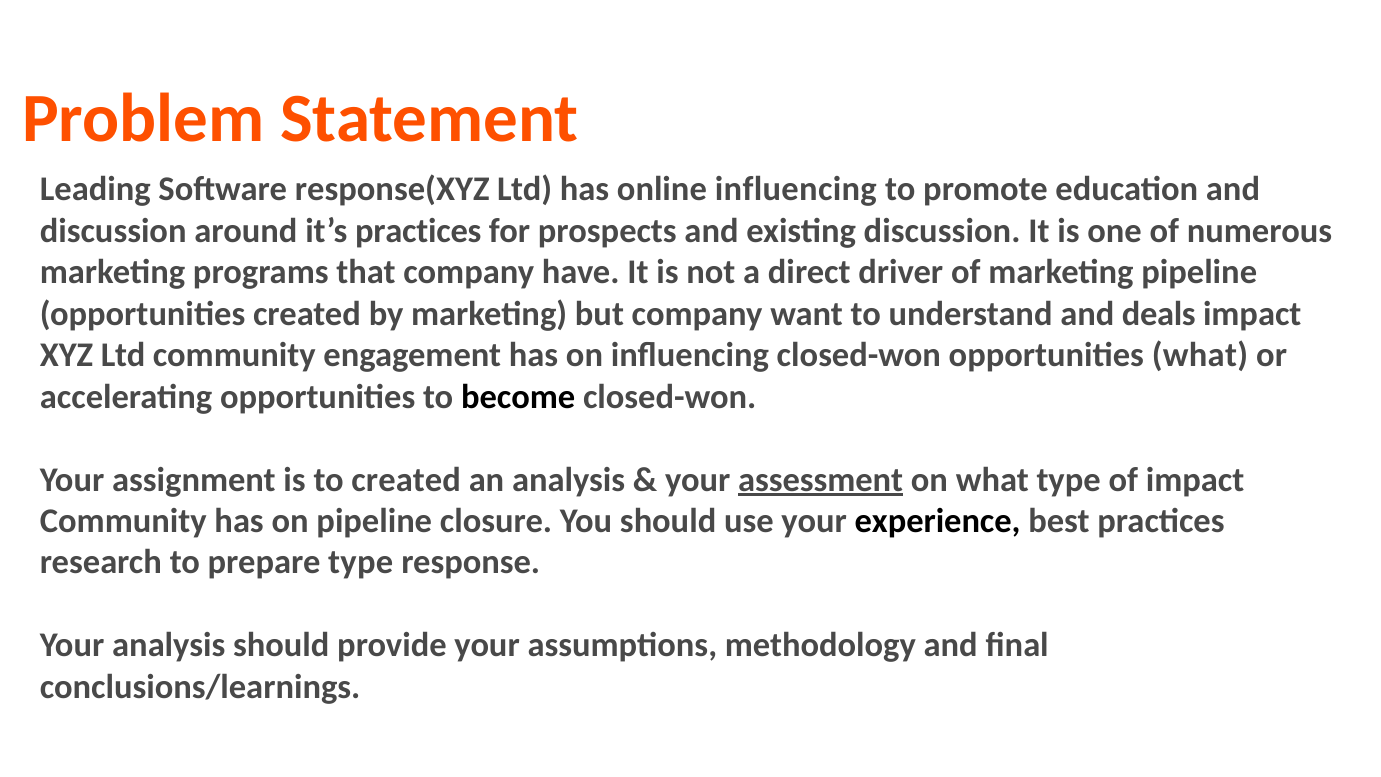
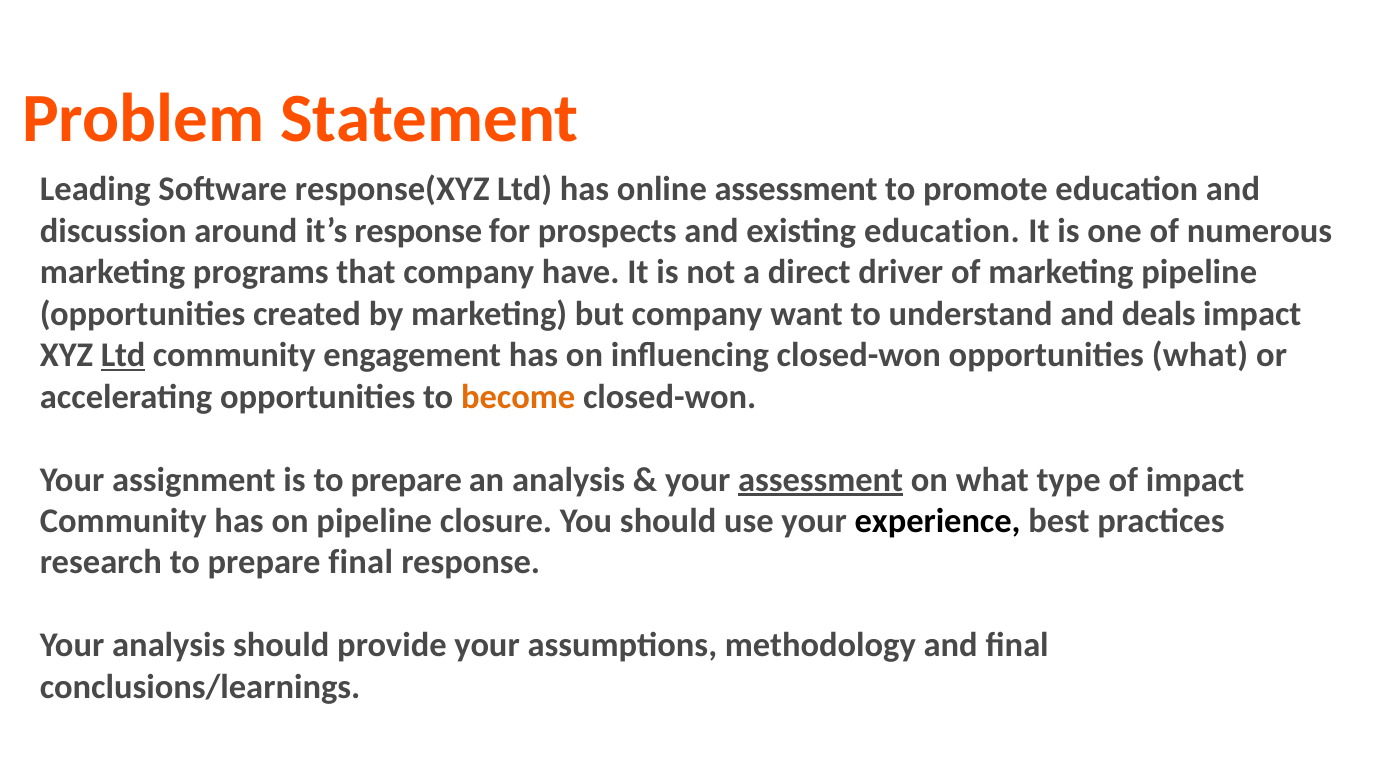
online influencing: influencing -> assessment (796, 190)
it’s practices: practices -> response (418, 231)
existing discussion: discussion -> education (942, 231)
Ltd underline: none -> present (123, 355)
become colour: black -> orange (518, 397)
is to created: created -> prepare (406, 480)
prepare type: type -> final (361, 562)
